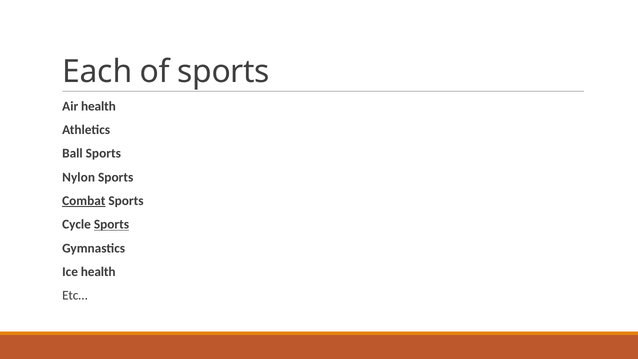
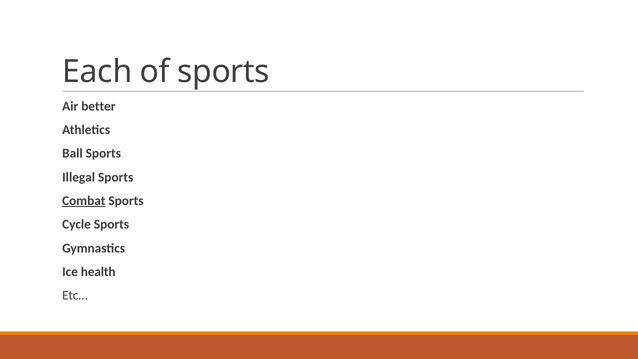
Air health: health -> better (98, 106)
Nylon: Nylon -> Illegal (79, 177)
Sports underline: present -> none (112, 224)
